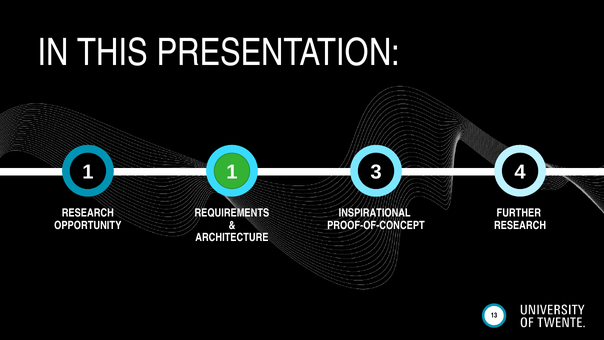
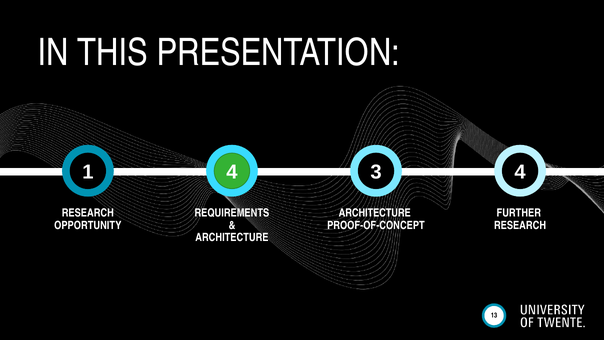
1 1: 1 -> 4 (232, 172)
INSPIRATIONAL: INSPIRATIONAL -> ARCHITECTURE (375, 213)
